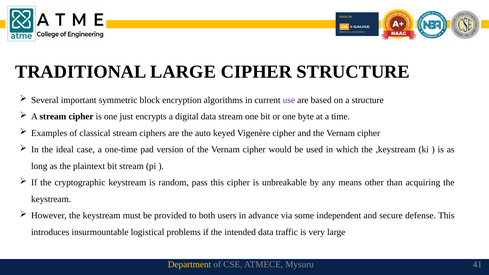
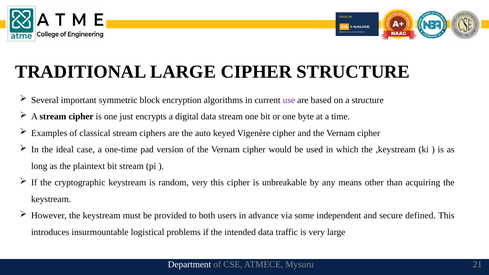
random pass: pass -> very (200, 183)
defense: defense -> defined (421, 216)
Department colour: yellow -> white (190, 264)
41: 41 -> 21 (477, 265)
